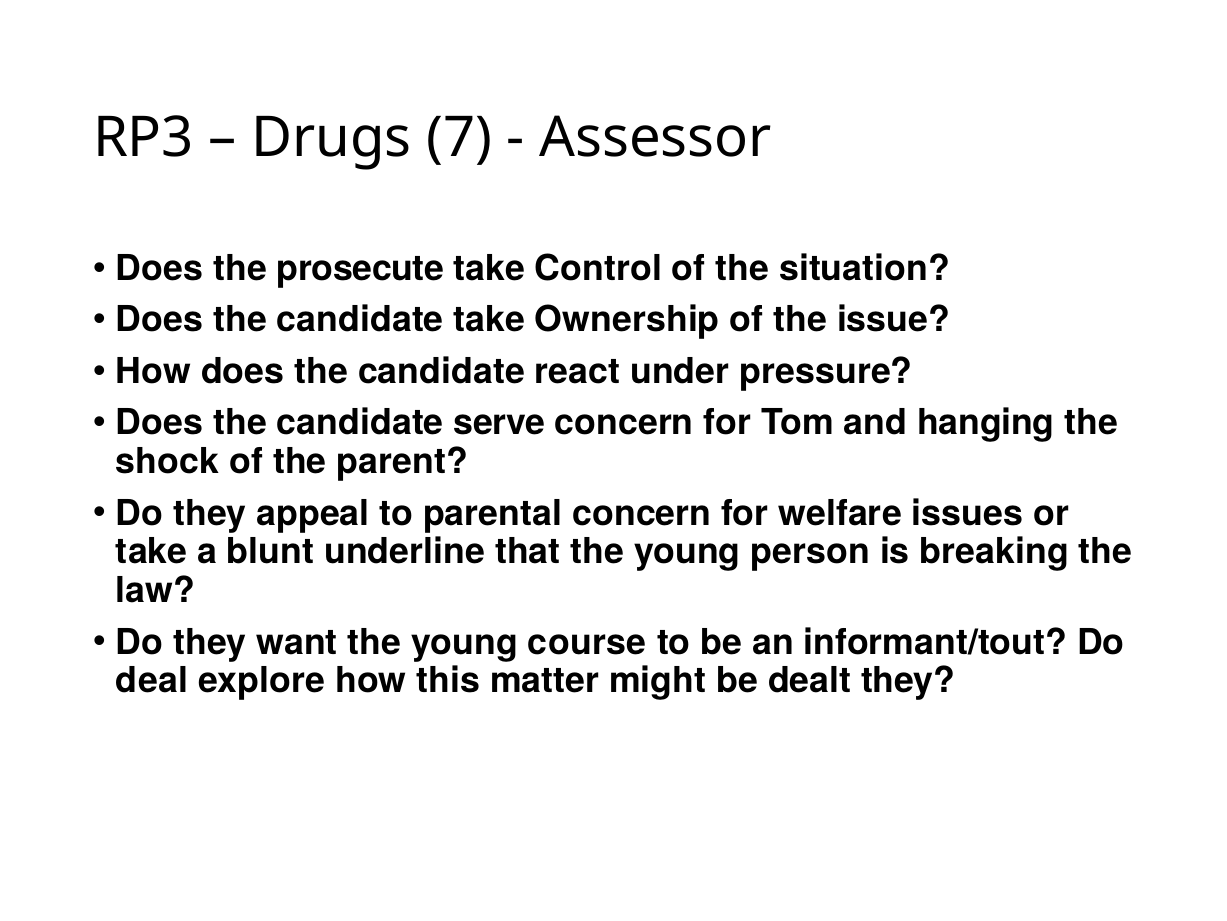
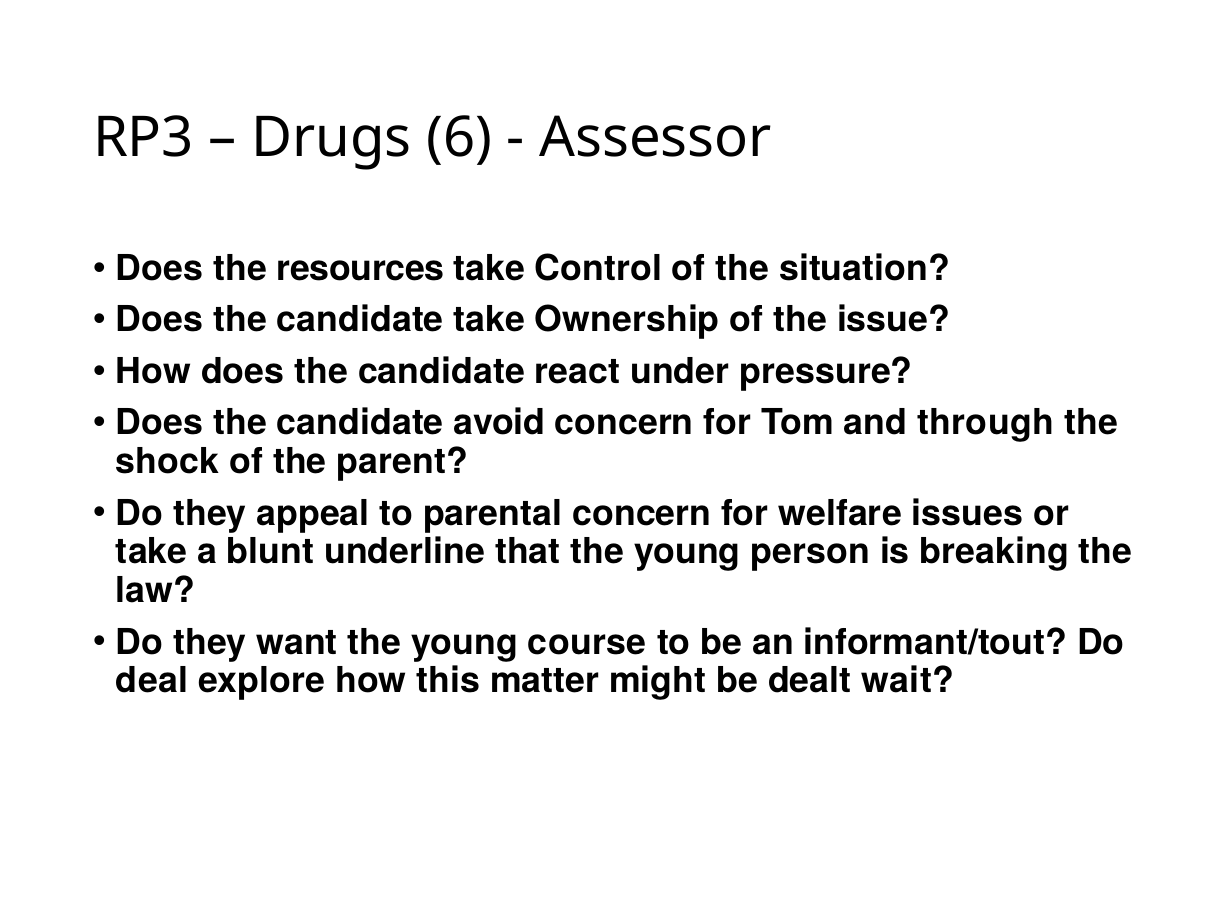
7: 7 -> 6 (459, 138)
prosecute: prosecute -> resources (360, 268)
serve: serve -> avoid (499, 423)
hanging: hanging -> through (986, 423)
dealt they: they -> wait (908, 680)
